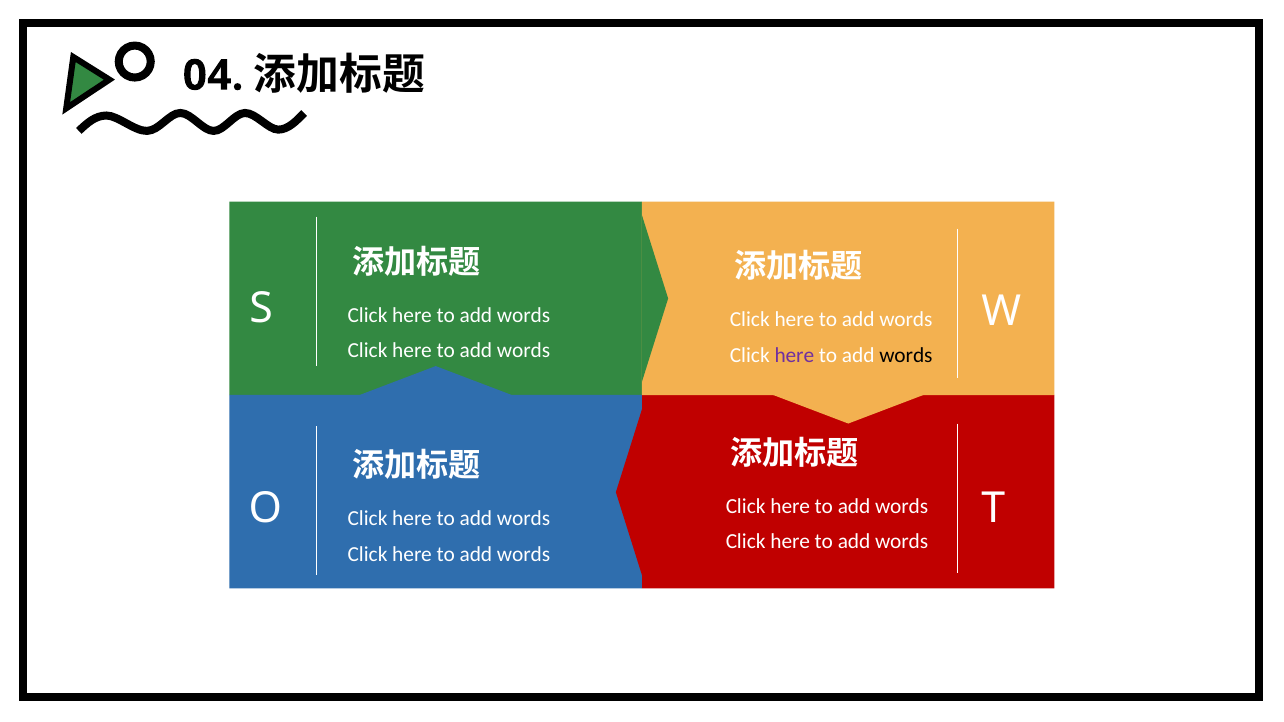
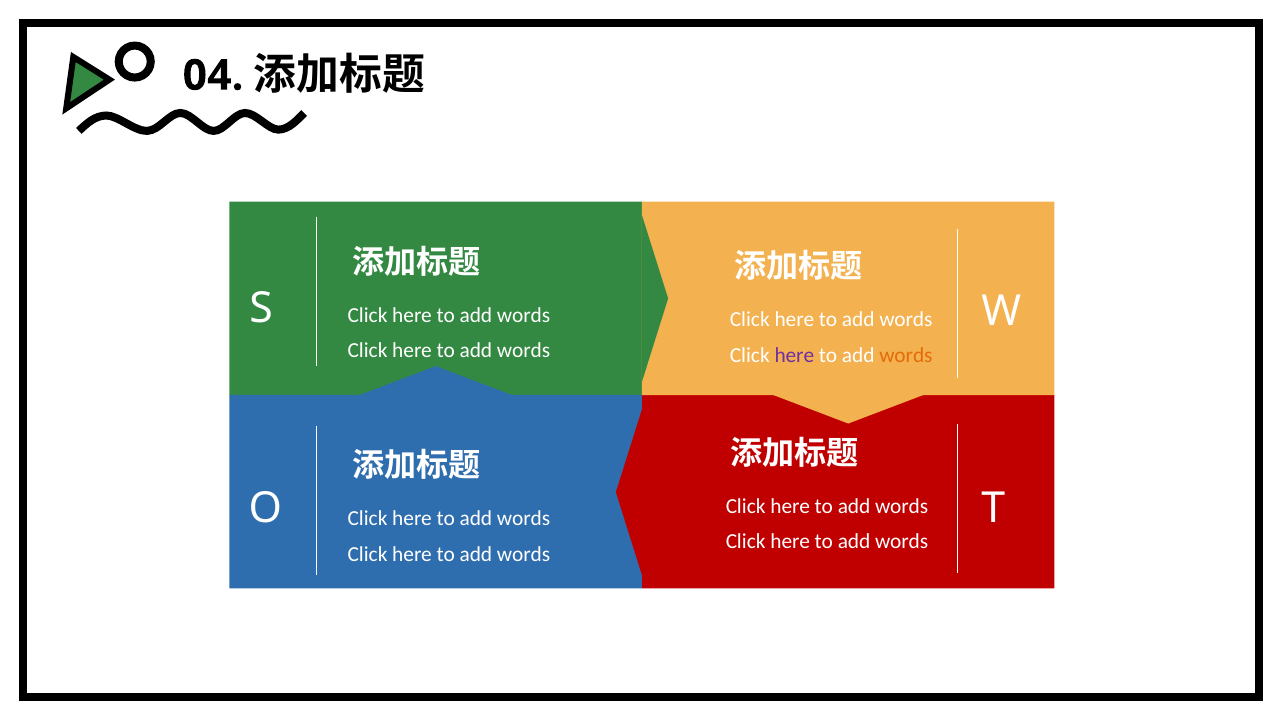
words colour: black -> orange (906, 355)
